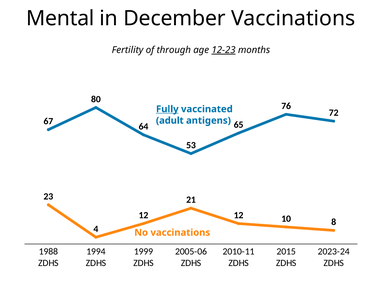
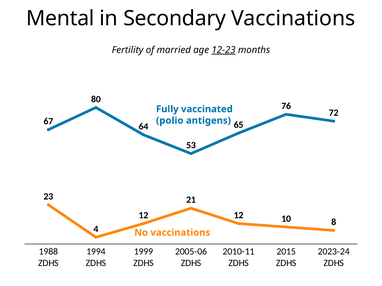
December: December -> Secondary (175, 19)
through: through -> married (174, 50)
Fully underline: present -> none (167, 109)
adult: adult -> polio (170, 121)
